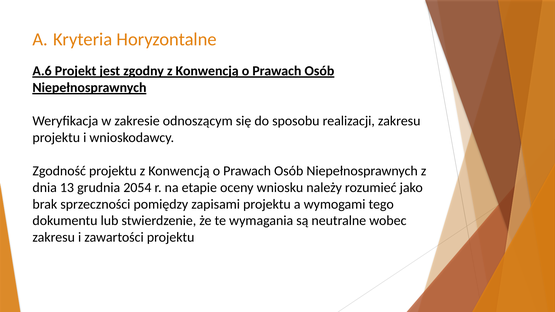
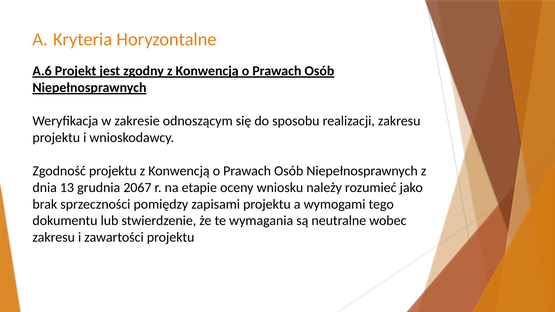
2054: 2054 -> 2067 (137, 188)
